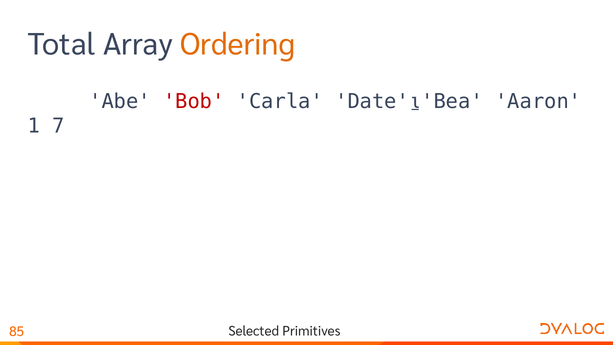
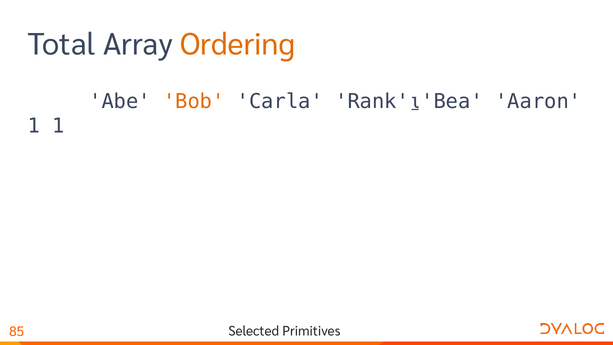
Bob colour: red -> orange (194, 102)
Date'⍸'Bea: Date'⍸'Bea -> Rank'⍸'Bea (409, 102)
1 7: 7 -> 1 (59, 126)
